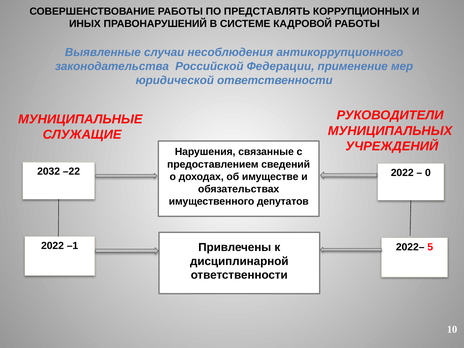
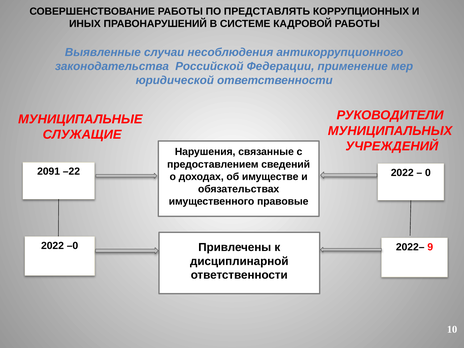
2032: 2032 -> 2091 (49, 172)
депутатов: депутатов -> правовые (283, 201)
–1: –1 -> –0 (72, 246)
5: 5 -> 9 (430, 247)
